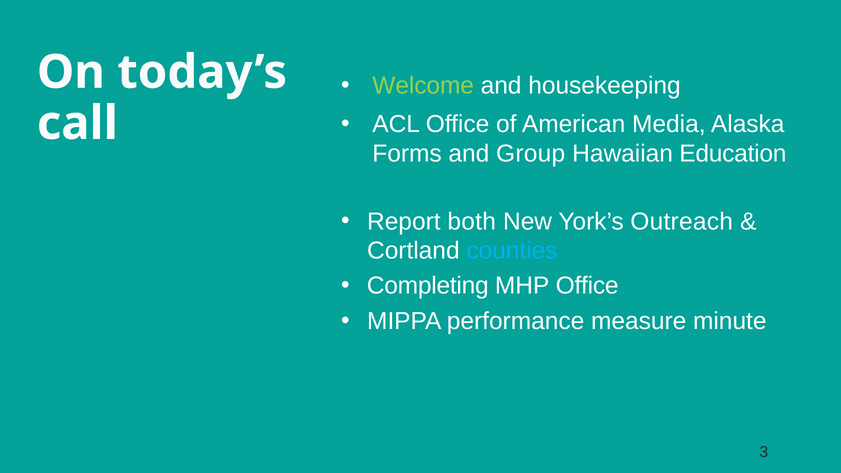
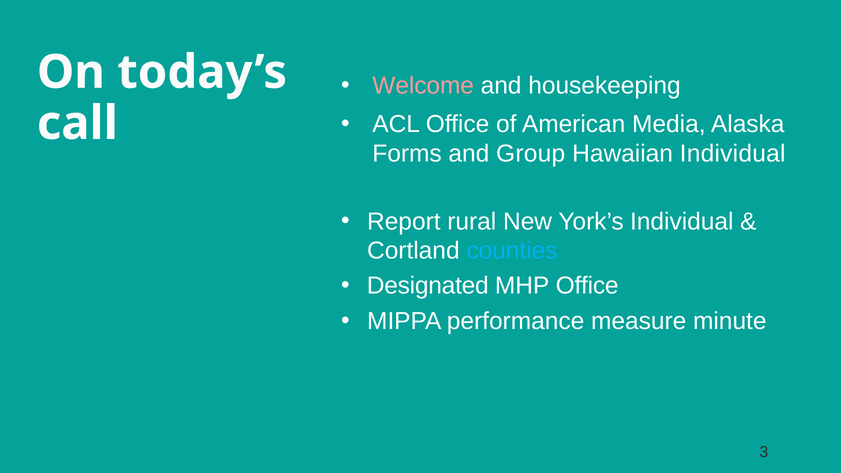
Welcome colour: light green -> pink (423, 86)
Hawaiian Education: Education -> Individual (733, 154)
both: both -> rural (472, 221)
York’s Outreach: Outreach -> Individual (682, 221)
Completing: Completing -> Designated (428, 286)
